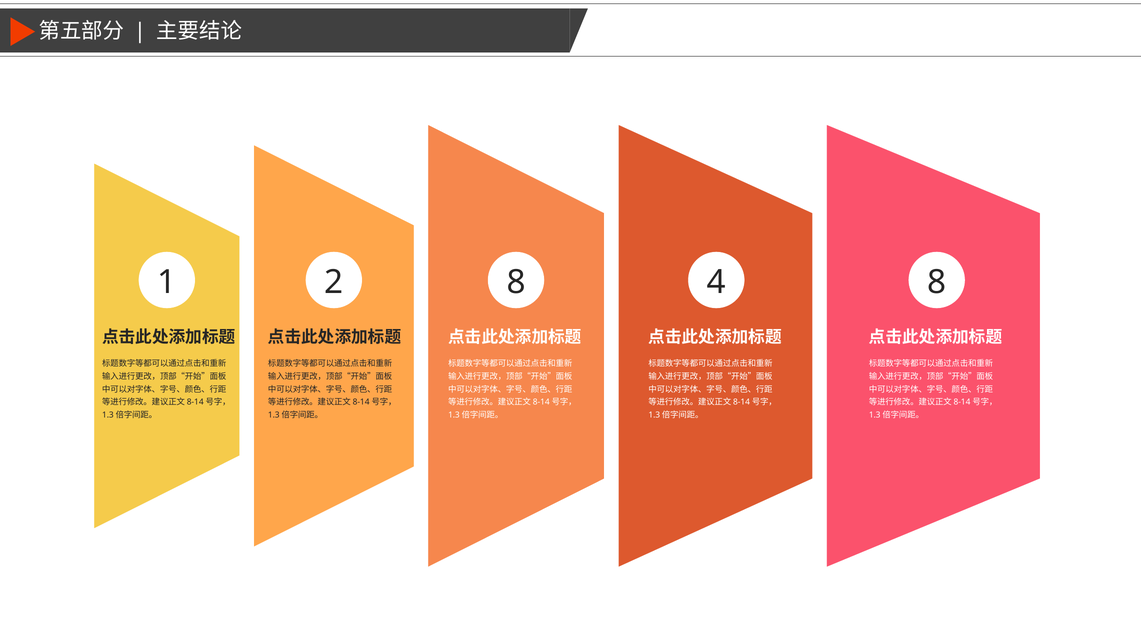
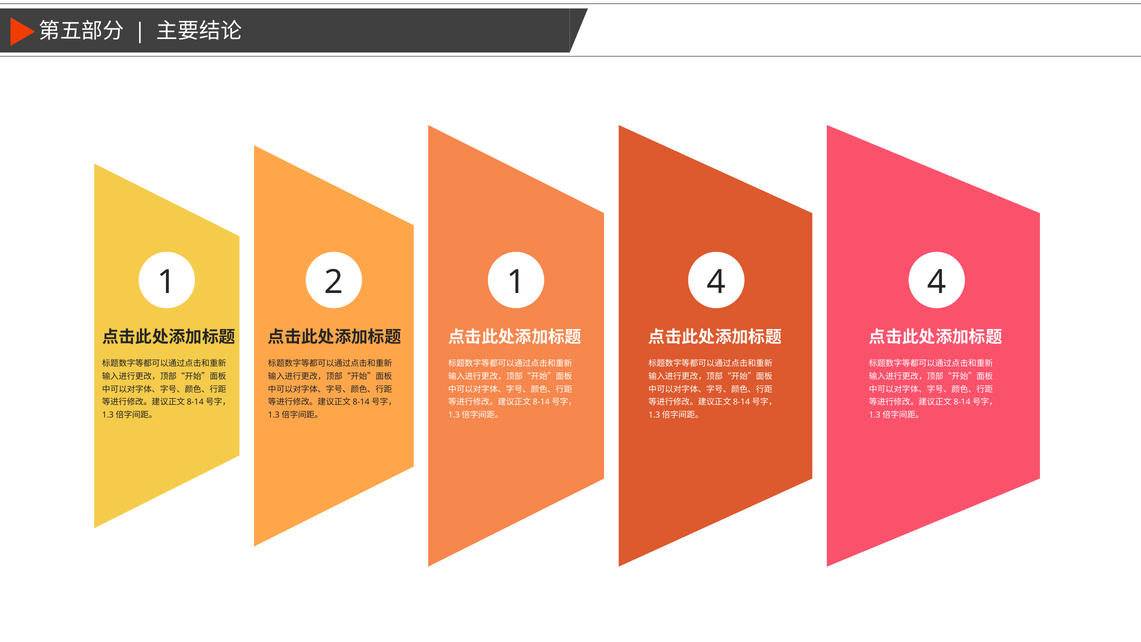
2 8: 8 -> 1 (516, 282)
4 8: 8 -> 4 (937, 282)
